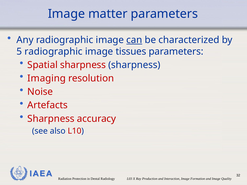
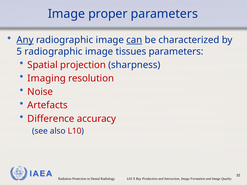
matter: matter -> proper (108, 14)
Any underline: none -> present (25, 40)
Spatial sharpness: sharpness -> projection (83, 65)
Sharpness: Sharpness -> Difference (51, 119)
